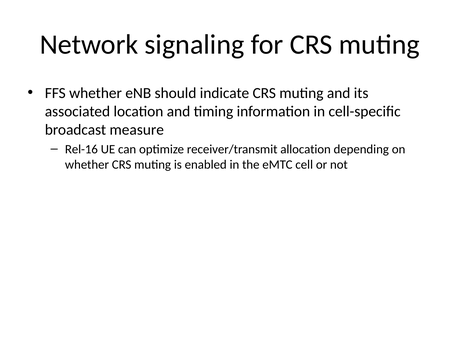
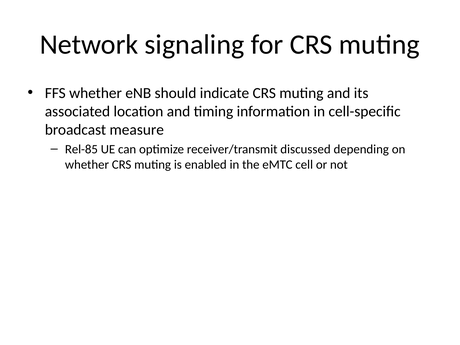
Rel-16: Rel-16 -> Rel-85 (81, 149)
allocation: allocation -> discussed (306, 149)
